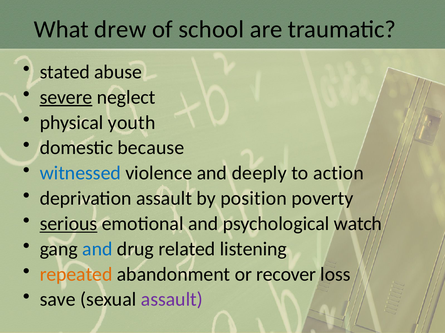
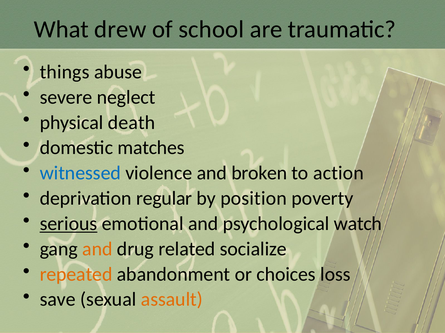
stated: stated -> things (65, 72)
severe underline: present -> none (66, 97)
youth: youth -> death (132, 123)
because: because -> matches (151, 148)
deeply: deeply -> broken (259, 173)
deprivation assault: assault -> regular (164, 199)
and colour: blue -> orange (97, 249)
listening: listening -> socialize (253, 249)
recover: recover -> choices (286, 275)
assault colour: purple -> orange (172, 300)
